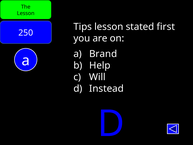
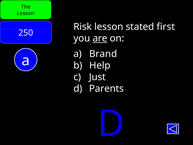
Tips: Tips -> Risk (83, 27)
are underline: none -> present (100, 38)
Will: Will -> Just (97, 77)
Instead: Instead -> Parents (106, 88)
